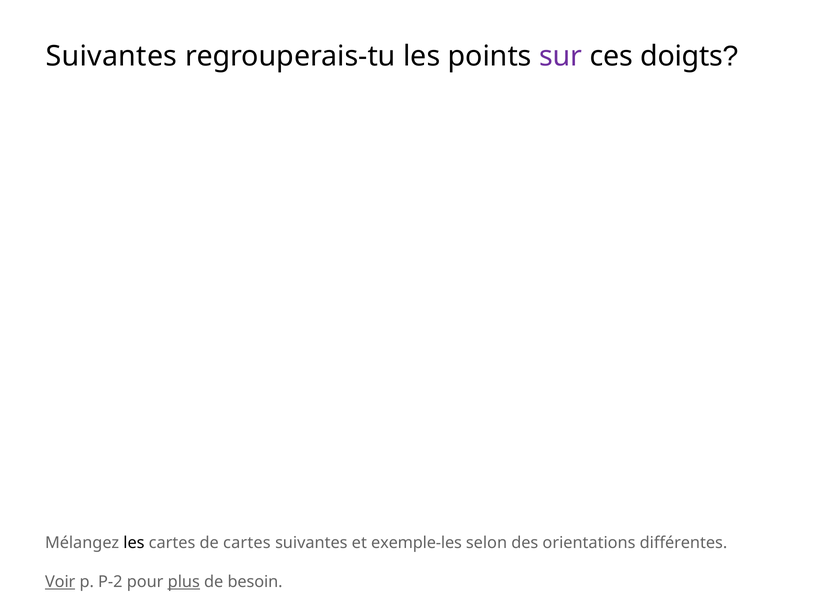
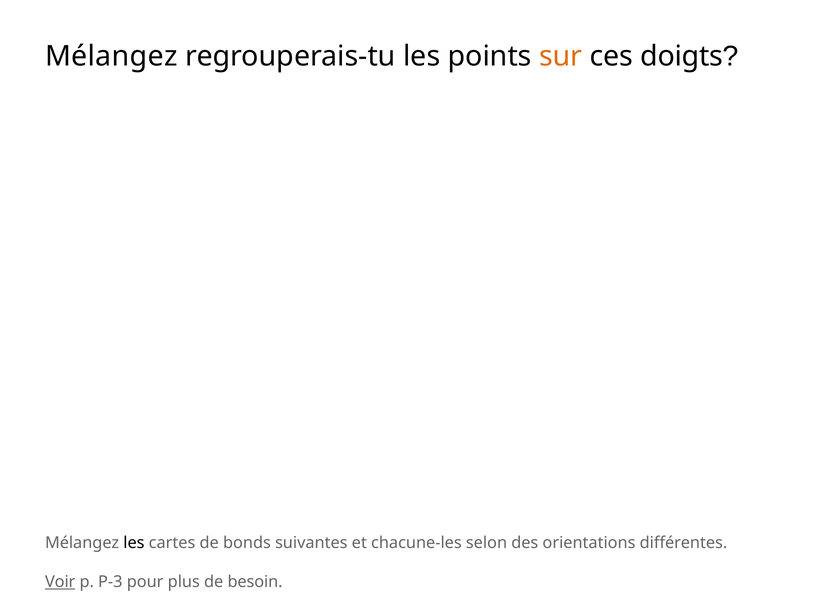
Suivantes: Suivantes -> Mélangez (111, 57)
sur colour: purple -> orange (561, 57)
de cartes: cartes -> bonds (247, 543)
exemple-les: exemple-les -> chacune-les (416, 543)
P-2: P-2 -> P-3 (110, 582)
plus underline: present -> none (184, 582)
